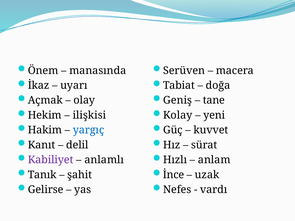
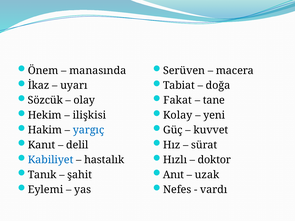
Açmak: Açmak -> Sözcük (45, 100)
Geniş: Geniş -> Fakat (178, 100)
Kabiliyet colour: purple -> blue (51, 160)
anlamlı: anlamlı -> hastalık (104, 160)
anlam: anlam -> doktor (214, 160)
İnce: İnce -> Anıt (174, 175)
Gelirse: Gelirse -> Eylemi (46, 190)
